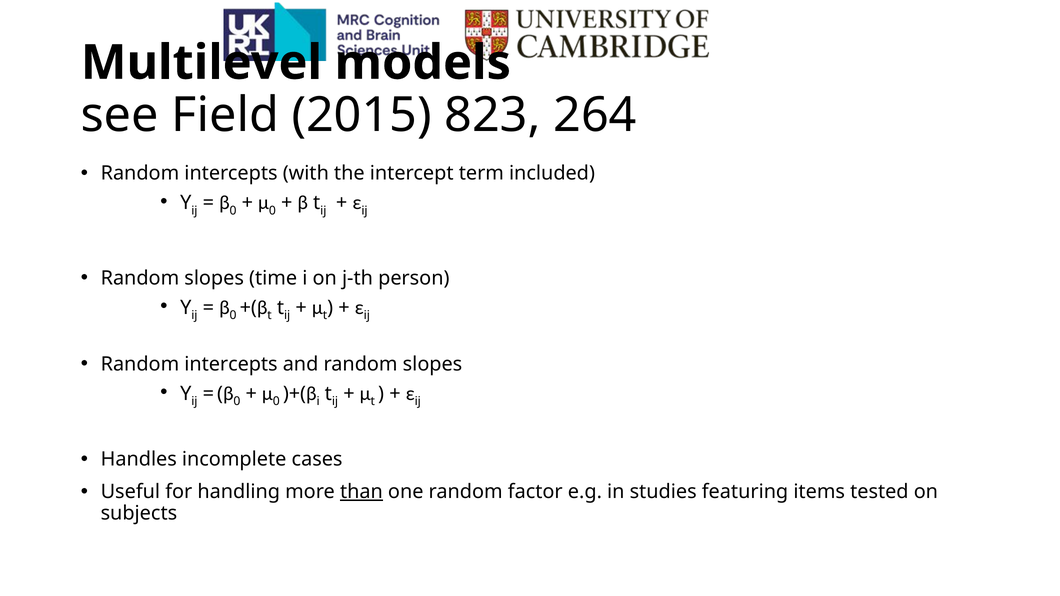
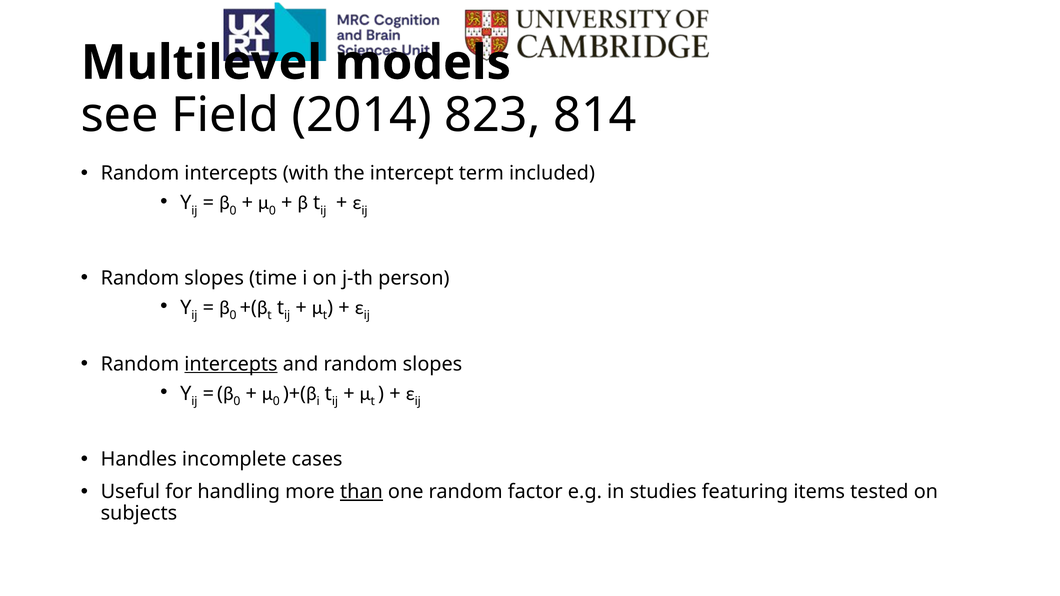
2015: 2015 -> 2014 (362, 115)
264: 264 -> 814 (595, 115)
intercepts underline: none -> present (231, 364)
